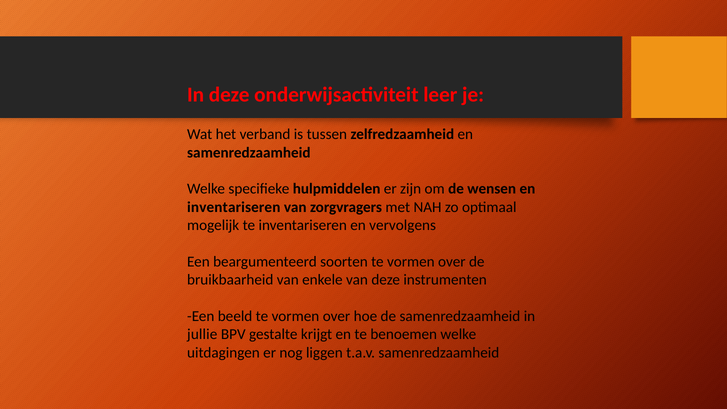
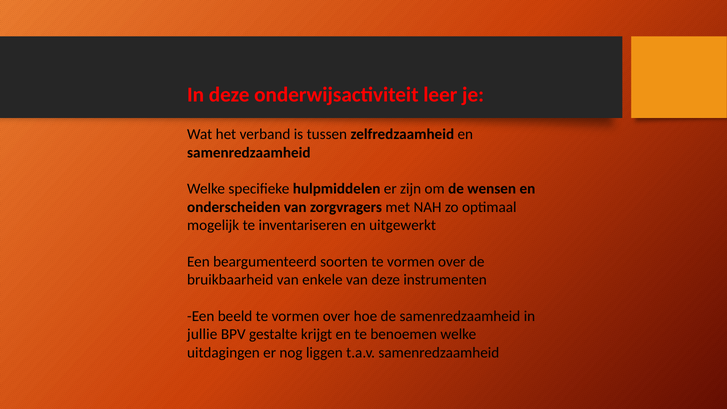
inventariseren: inventariseren -> onderscheiden (234, 207)
vervolgens: vervolgens -> uitgewerkt (403, 225)
